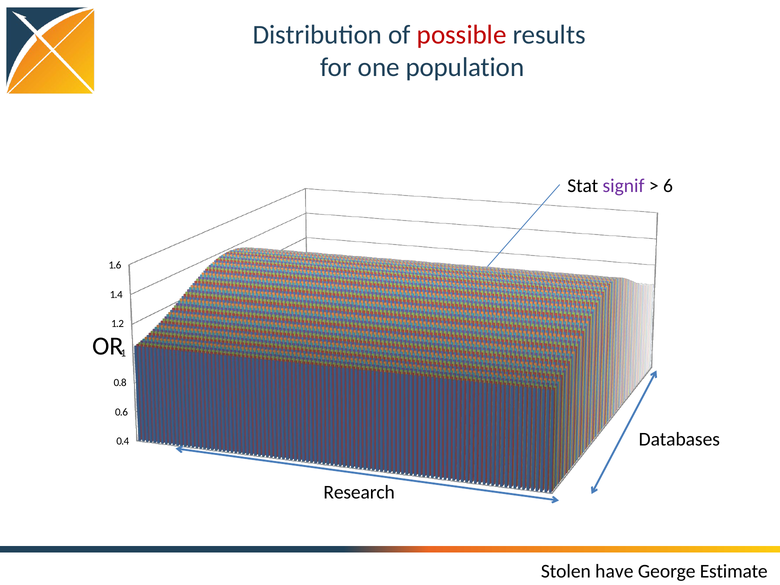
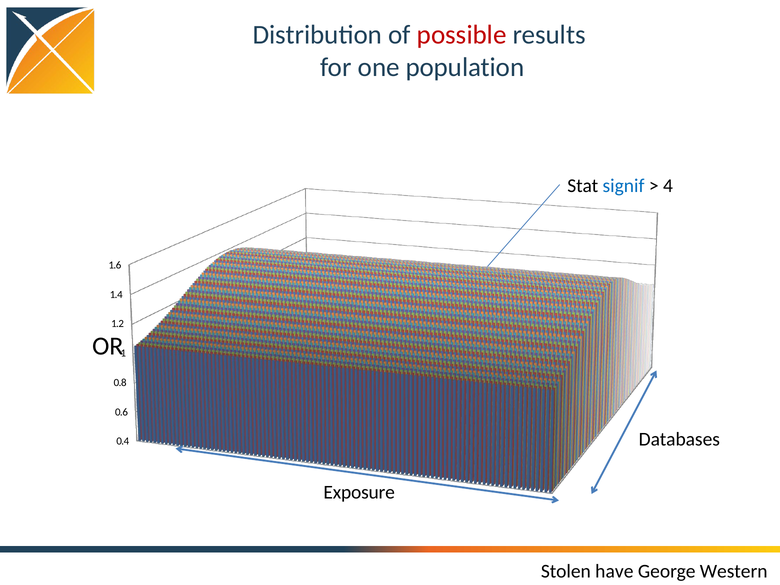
signif colour: purple -> blue (624, 186)
6: 6 -> 4 (668, 186)
Research: Research -> Exposure (359, 492)
Estimate: Estimate -> Western (734, 571)
